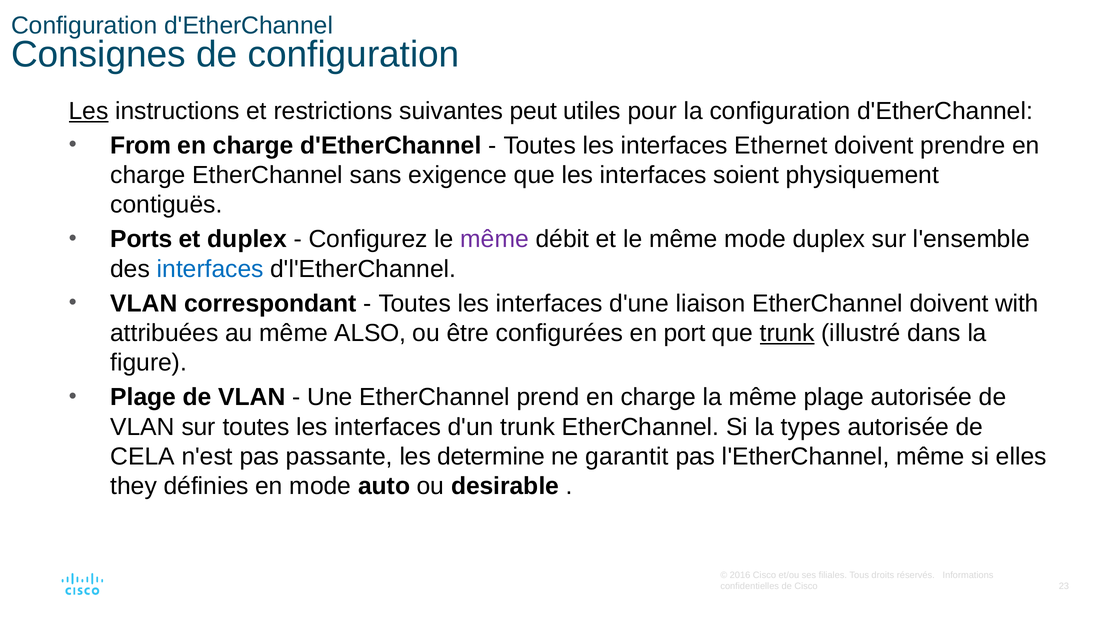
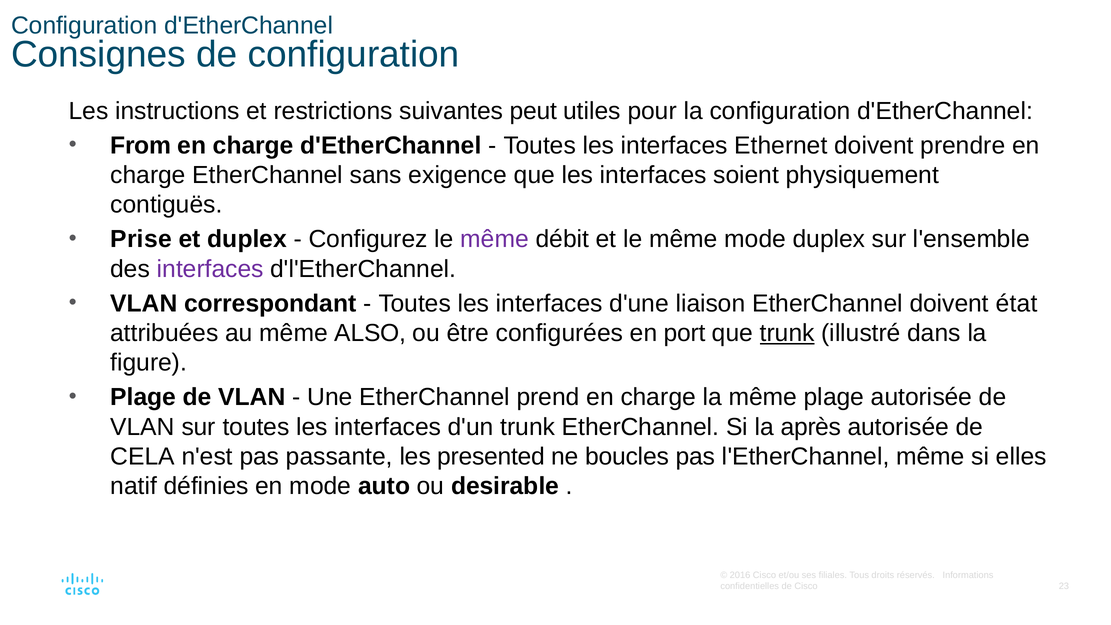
Les underline: present -> none (89, 111)
Ports: Ports -> Prise (141, 239)
interfaces colour: blue -> purple (210, 269)
with: with -> état (1017, 304)
types: types -> après (811, 427)
determine: determine -> presented (491, 457)
garantit: garantit -> boucles (627, 457)
they: they -> natif (134, 486)
